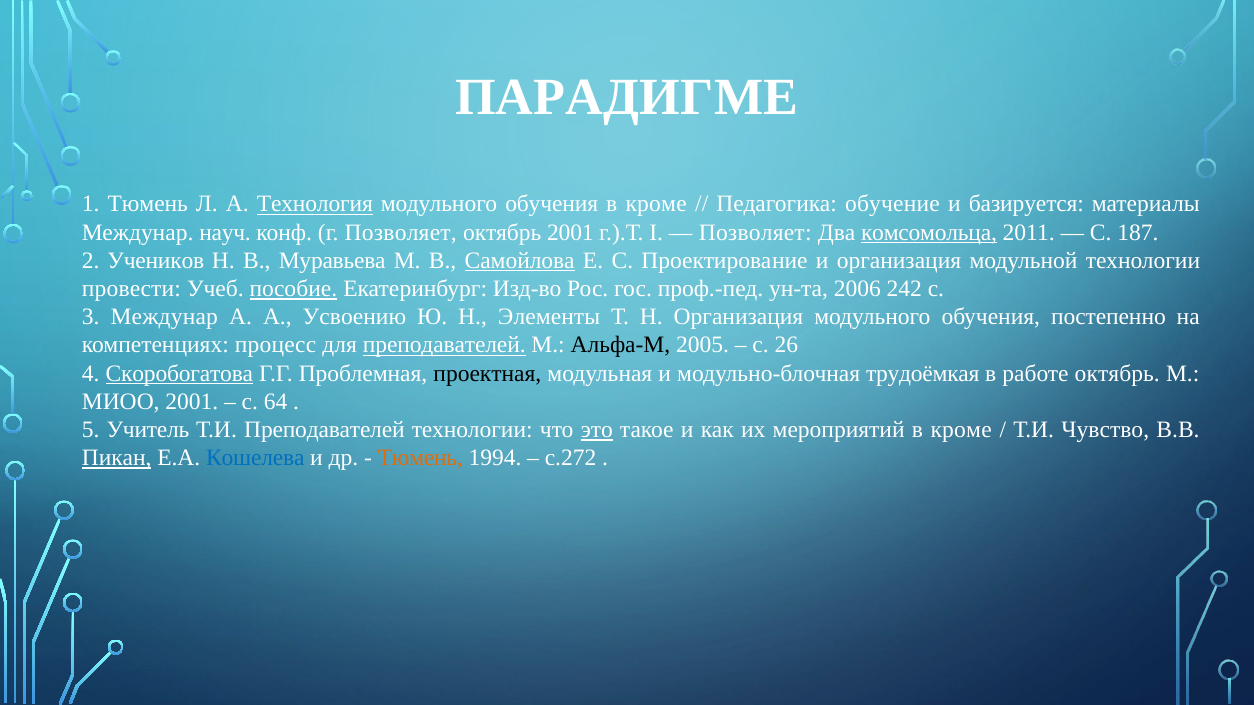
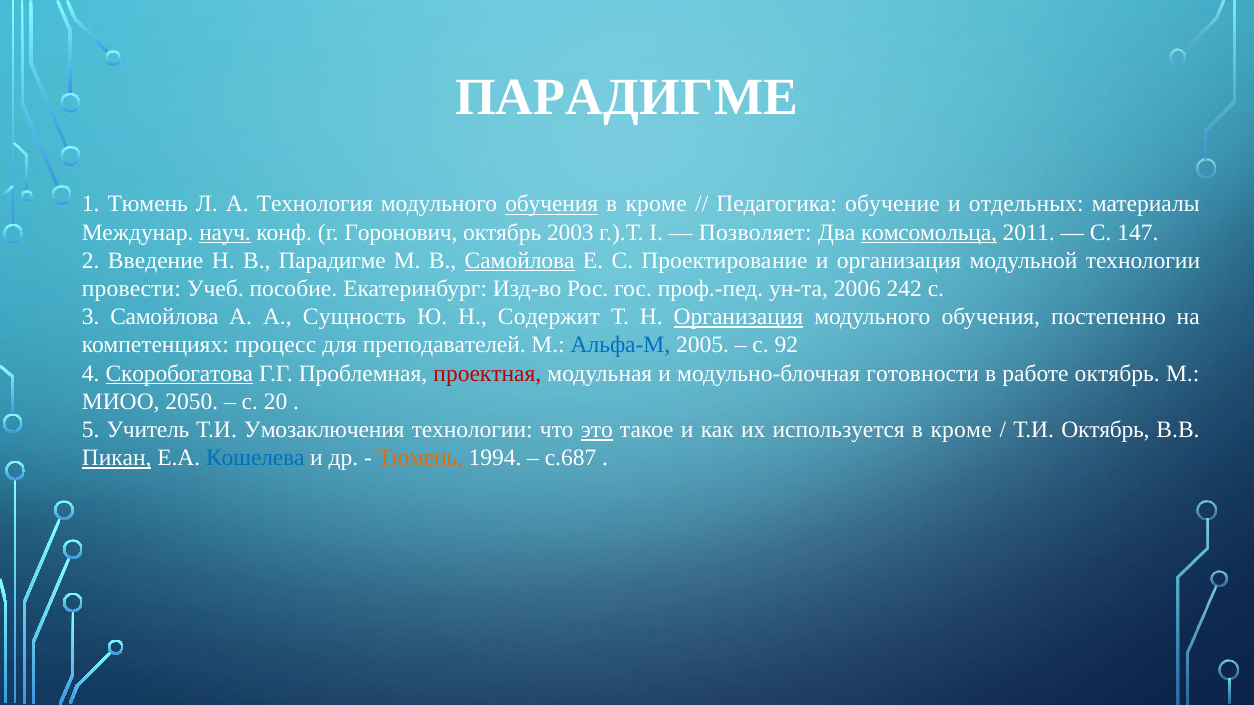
Технология underline: present -> none (315, 204)
обучения underline: none -> present (552, 204)
базируется: базируется -> отдельных (1026, 204)
науч underline: none -> present (225, 232)
г Позволяет: Позволяет -> Горонович (401, 232)
октябрь 2001: 2001 -> 2003 (570, 232)
187: 187 -> 147 (1138, 232)
Учеников: Учеников -> Введение (156, 261)
В Муравьева: Муравьева -> Парадигме (332, 261)
пособие underline: present -> none (293, 289)
3 Междунар: Междунар -> Самойлова (164, 317)
Усвоению: Усвоению -> Сущность (354, 317)
Элементы: Элементы -> Содержит (549, 317)
Организация underline: none -> present (739, 317)
преподавателей underline: present -> none (444, 345)
Альфа-М colour: black -> blue (620, 345)
26: 26 -> 92 (786, 345)
проектная colour: black -> red (487, 374)
трудоёмкая: трудоёмкая -> готовности (923, 374)
МИОО 2001: 2001 -> 2050 (192, 402)
64: 64 -> 20 (276, 402)
Т.И Преподавателей: Преподавателей -> Умозаключения (324, 430)
мероприятий: мероприятий -> используется (839, 430)
Т.И Чувство: Чувство -> Октябрь (1105, 430)
с.272: с.272 -> с.687 (571, 458)
